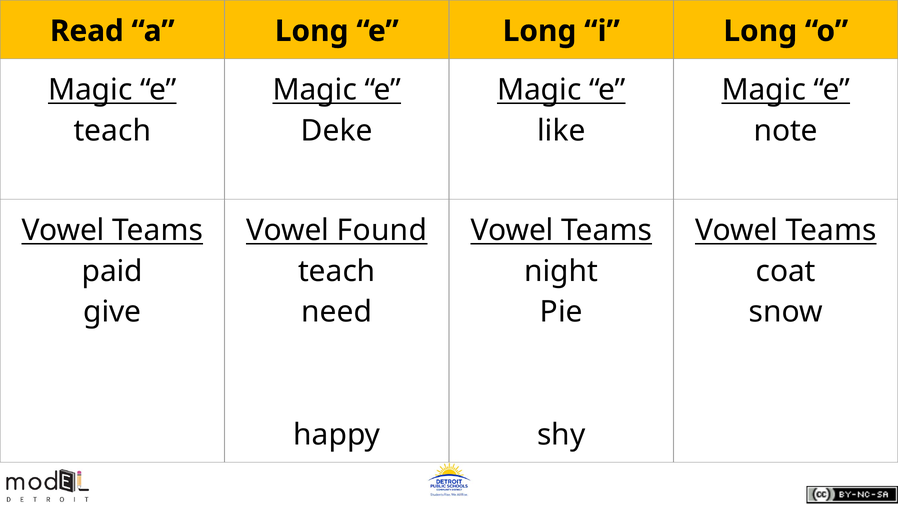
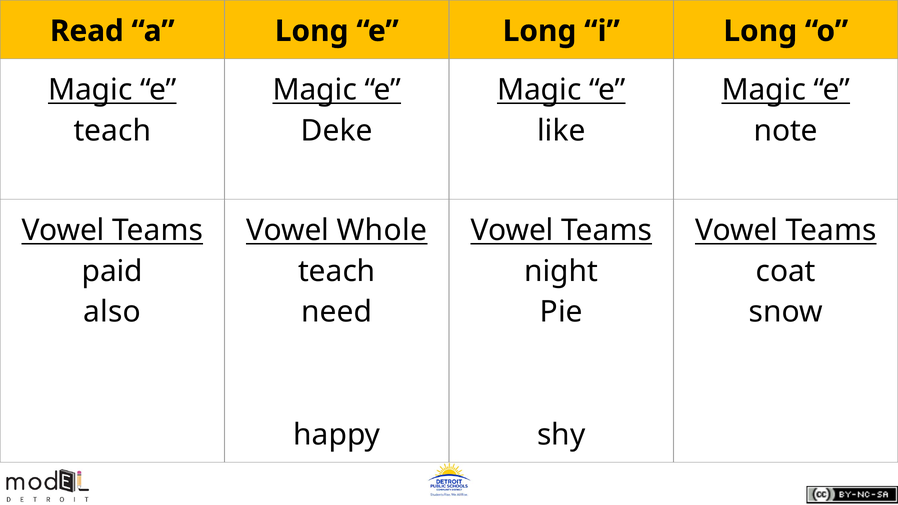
Found: Found -> Whole (382, 230)
give: give -> also (112, 312)
